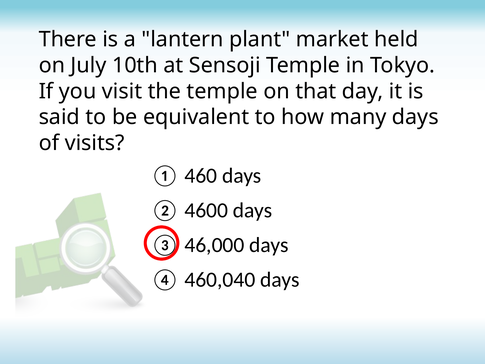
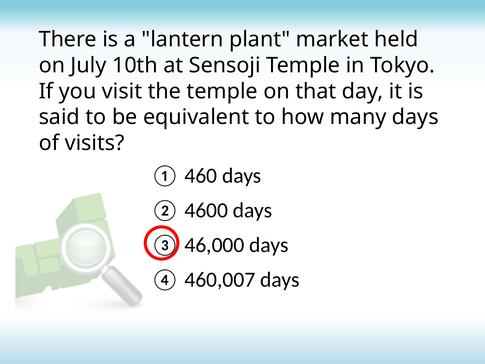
460,040: 460,040 -> 460,007 (220, 279)
